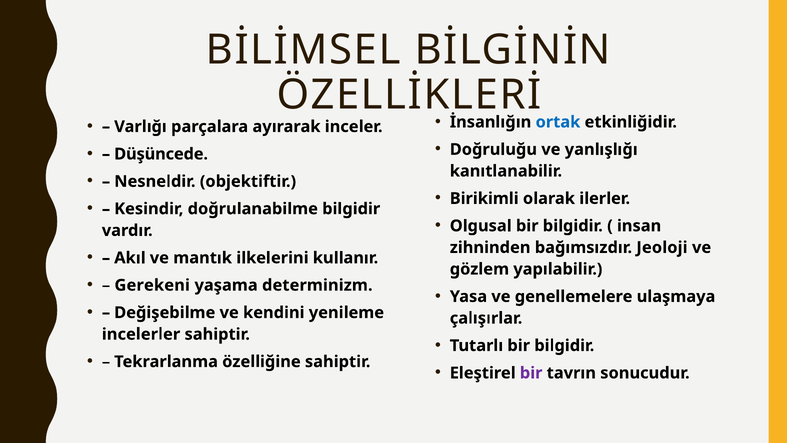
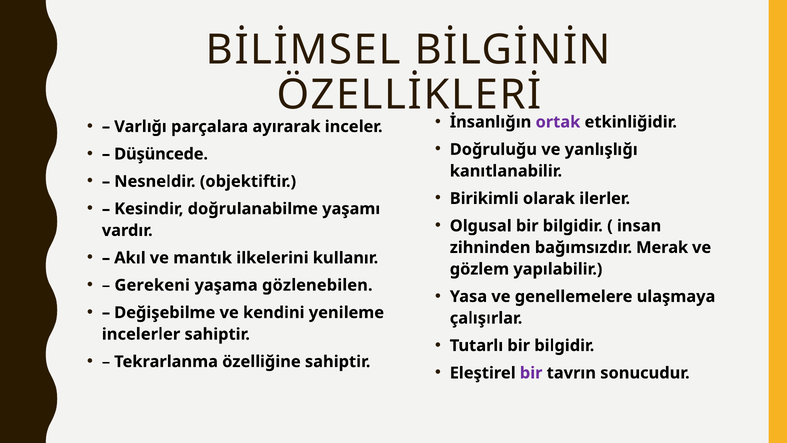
ortak colour: blue -> purple (558, 122)
doğrulanabilme bilgidir: bilgidir -> yaşamı (351, 209)
Jeoloji: Jeoloji -> Merak (662, 247)
determinizm: determinizm -> gözlenebilen (317, 285)
